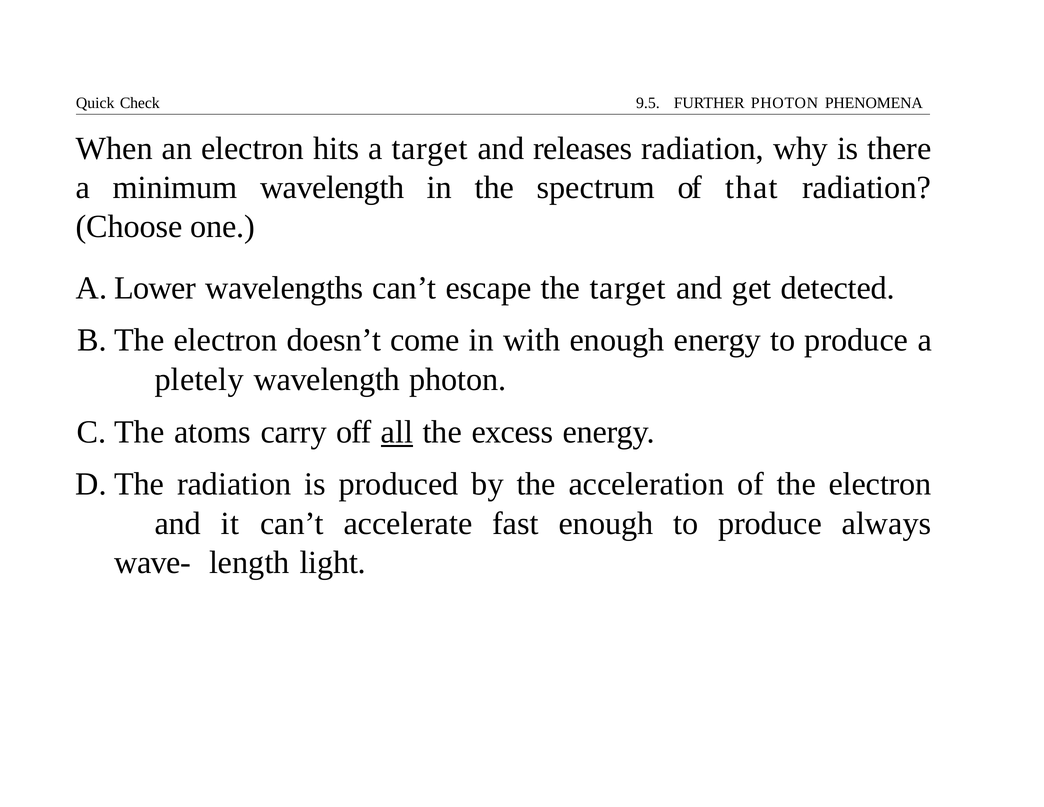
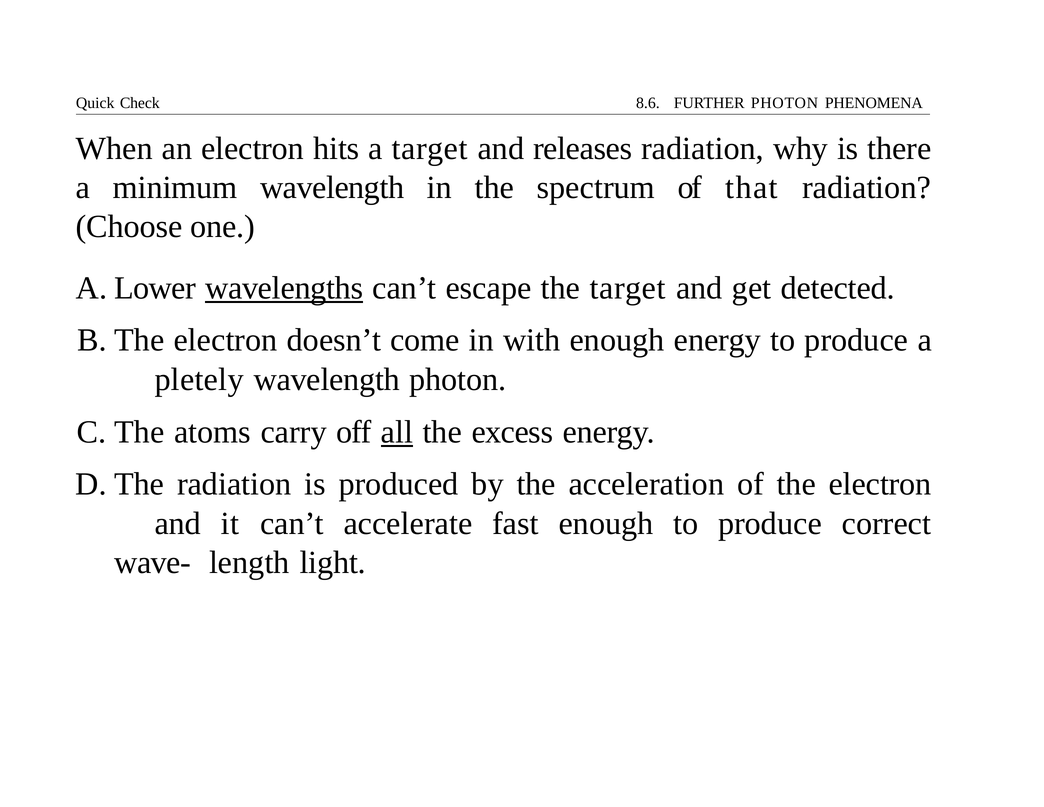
9.5: 9.5 -> 8.6 (648, 103)
wavelengths underline: none -> present (284, 288)
always: always -> correct (887, 523)
